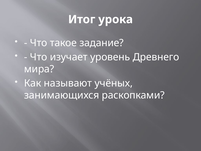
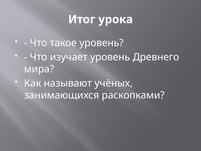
такое задание: задание -> уровень (101, 43)
